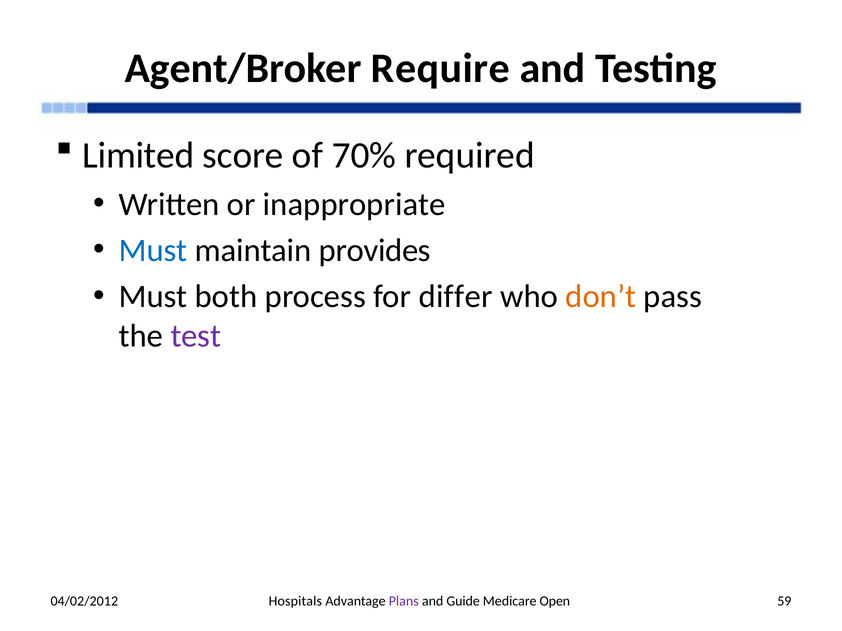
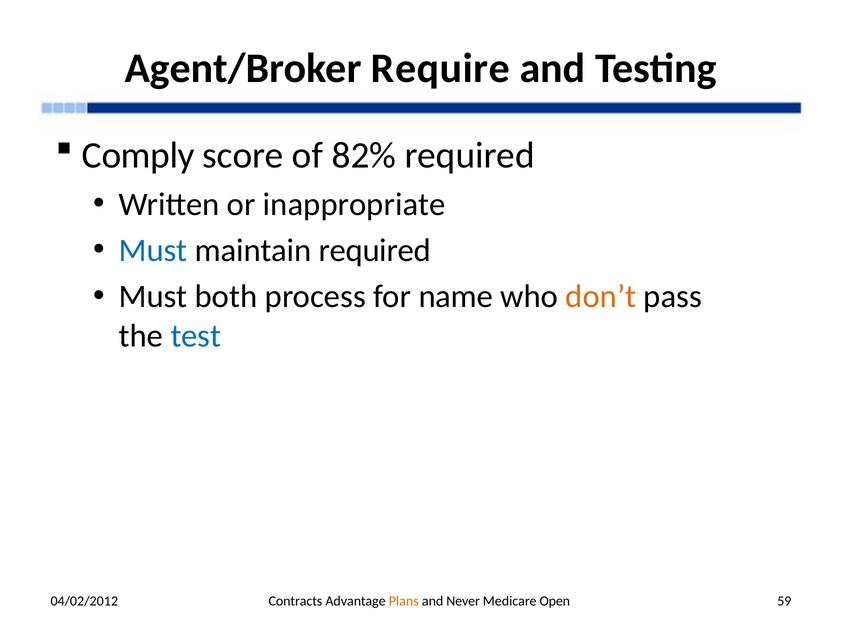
Limited: Limited -> Comply (138, 156)
70%: 70% -> 82% (364, 156)
maintain provides: provides -> required (375, 251)
differ: differ -> name (456, 297)
test colour: purple -> blue (196, 336)
Hospitals: Hospitals -> Contracts (295, 602)
Plans colour: purple -> orange (404, 602)
Guide: Guide -> Never (463, 602)
